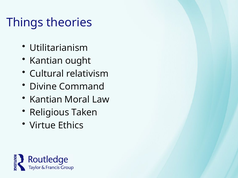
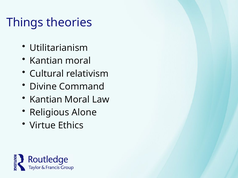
ought: ought -> moral (78, 61)
Taken: Taken -> Alone (84, 113)
